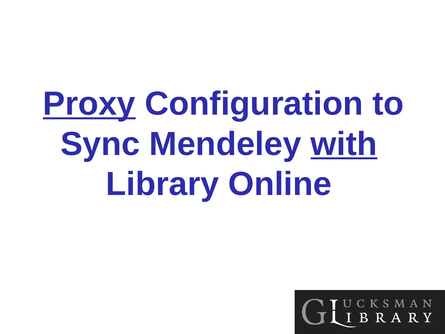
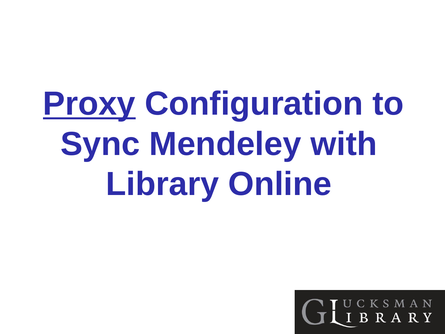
with underline: present -> none (344, 144)
